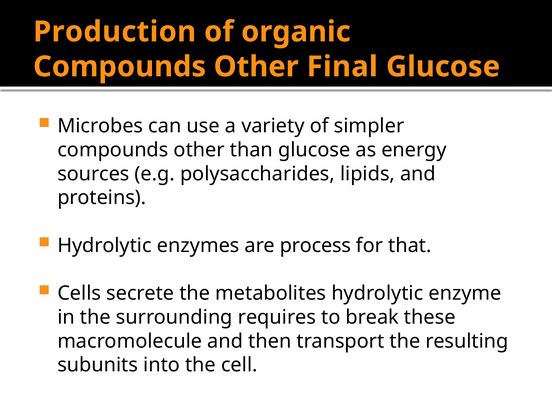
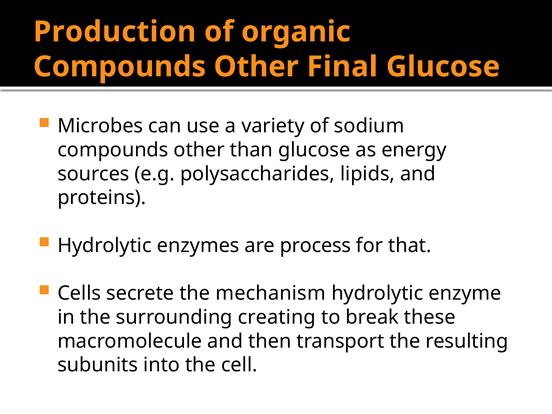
simpler: simpler -> sodium (369, 126)
metabolites: metabolites -> mechanism (271, 293)
requires: requires -> creating (277, 317)
